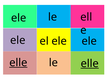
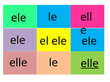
elle underline: present -> none (18, 63)
